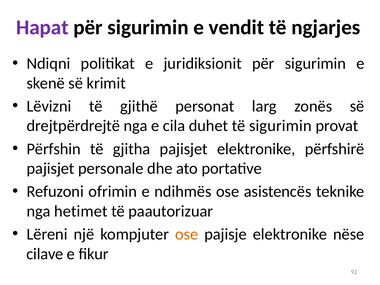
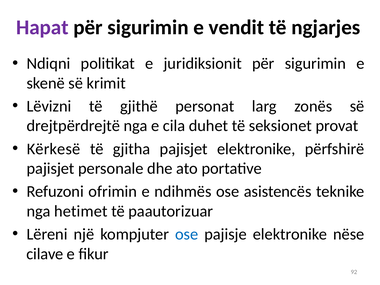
të sigurimin: sigurimin -> seksionet (280, 126)
Përfshin: Përfshin -> Kërkesë (54, 149)
ose colour: orange -> blue (187, 234)
